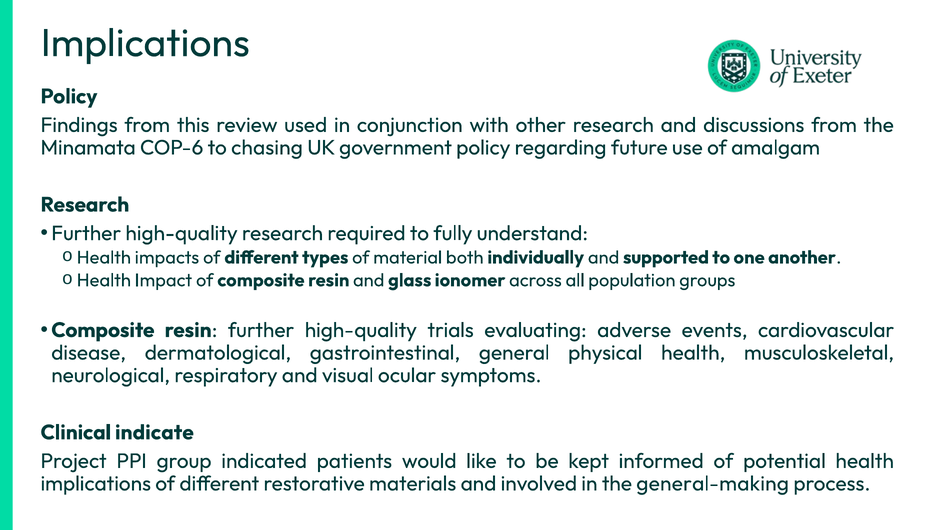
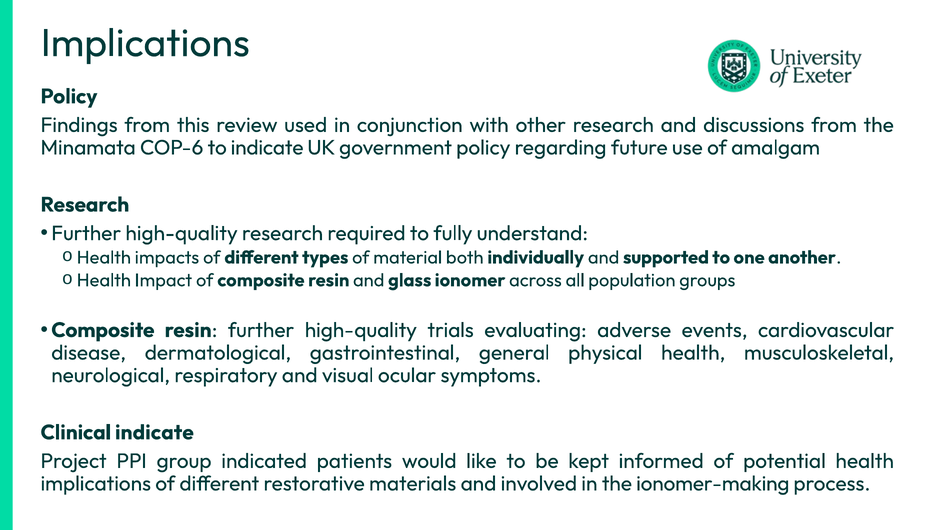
to chasing: chasing -> indicate (267, 148)
general-making: general-making -> ionomer-making (713, 483)
